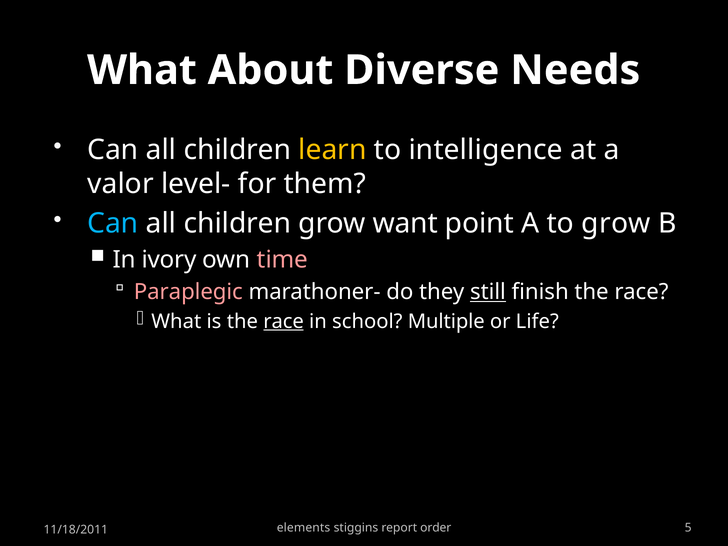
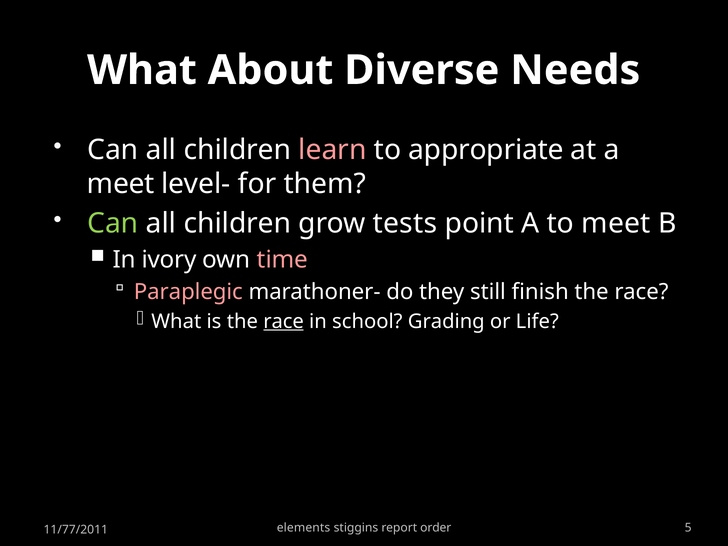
learn colour: yellow -> pink (332, 150)
intelligence: intelligence -> appropriate (486, 150)
valor: valor -> meet (121, 184)
Can colour: light blue -> light green (113, 224)
want: want -> tests (405, 224)
to grow: grow -> meet (616, 224)
still underline: present -> none (488, 292)
Multiple: Multiple -> Grading (446, 321)
11/18/2011: 11/18/2011 -> 11/77/2011 (76, 530)
